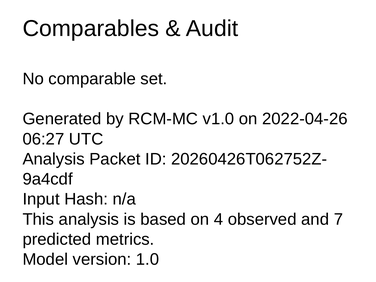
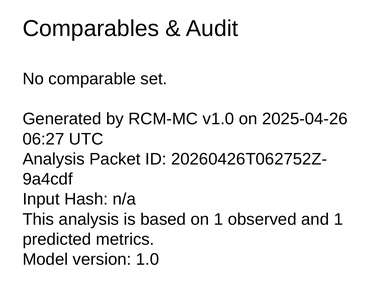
2022-04-26: 2022-04-26 -> 2025-04-26 (305, 119)
on 4: 4 -> 1 (219, 219)
and 7: 7 -> 1 (338, 219)
